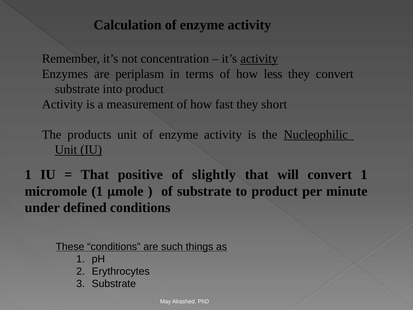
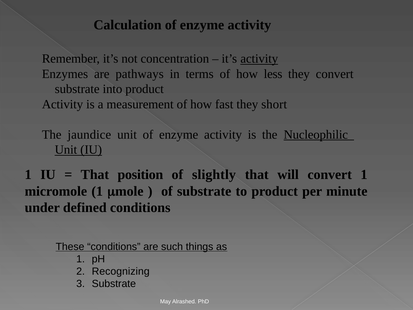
periplasm: periplasm -> pathways (140, 74)
products: products -> jaundice (89, 134)
positive: positive -> position (140, 174)
Erythrocytes: Erythrocytes -> Recognizing (121, 271)
